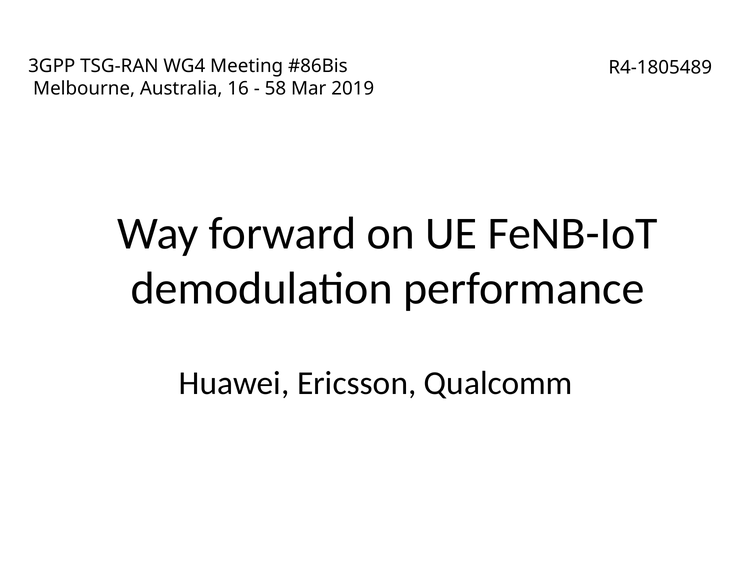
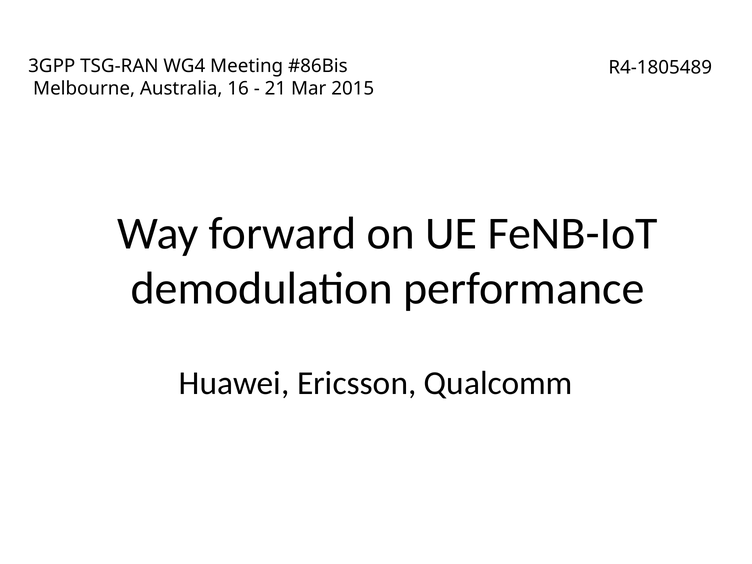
58: 58 -> 21 (275, 89)
2019: 2019 -> 2015 (353, 89)
